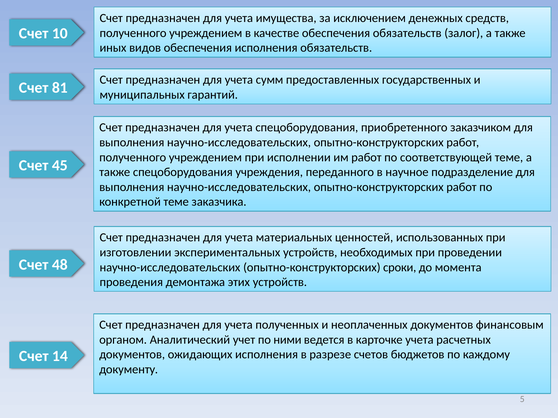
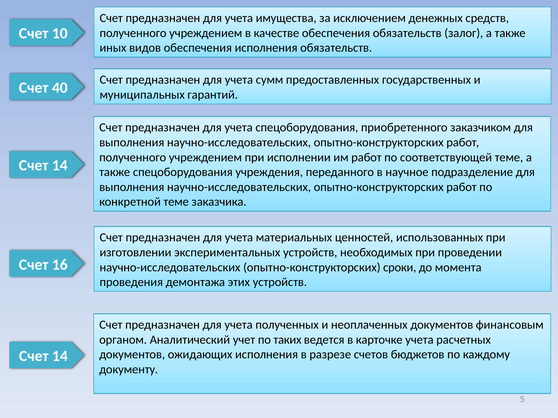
81: 81 -> 40 (60, 88)
45: 45 -> 14 (60, 166)
48: 48 -> 16 (60, 265)
ними: ними -> таких (287, 340)
